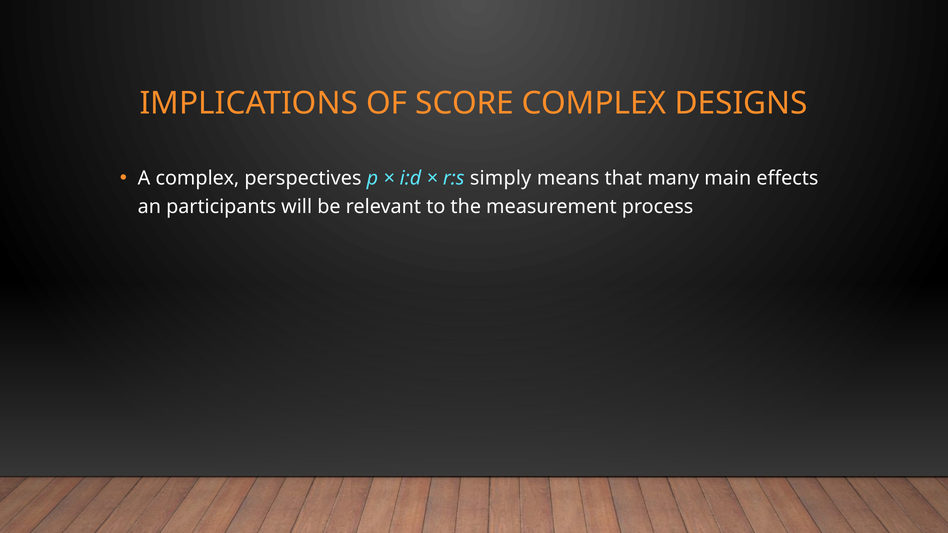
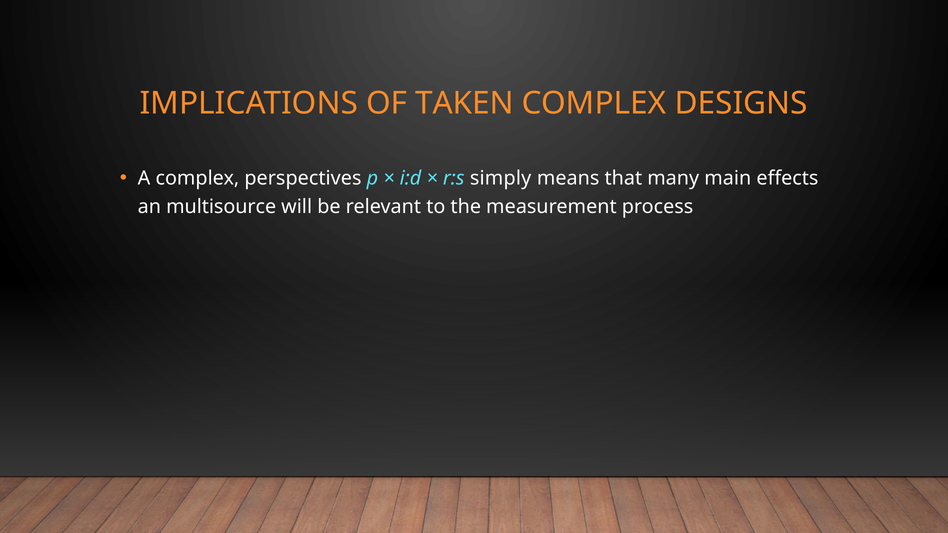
SCORE: SCORE -> TAKEN (465, 103)
participants: participants -> multisource (221, 207)
